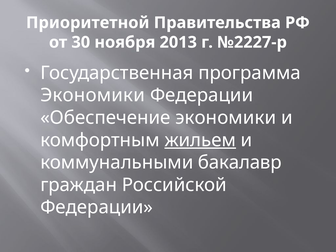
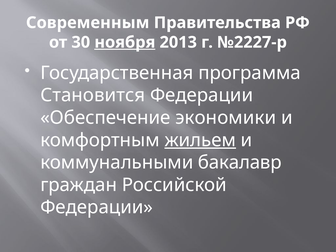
Приоритетной: Приоритетной -> Современным (88, 23)
ноября underline: none -> present (125, 42)
Экономики: Экономики -> Становится (93, 95)
